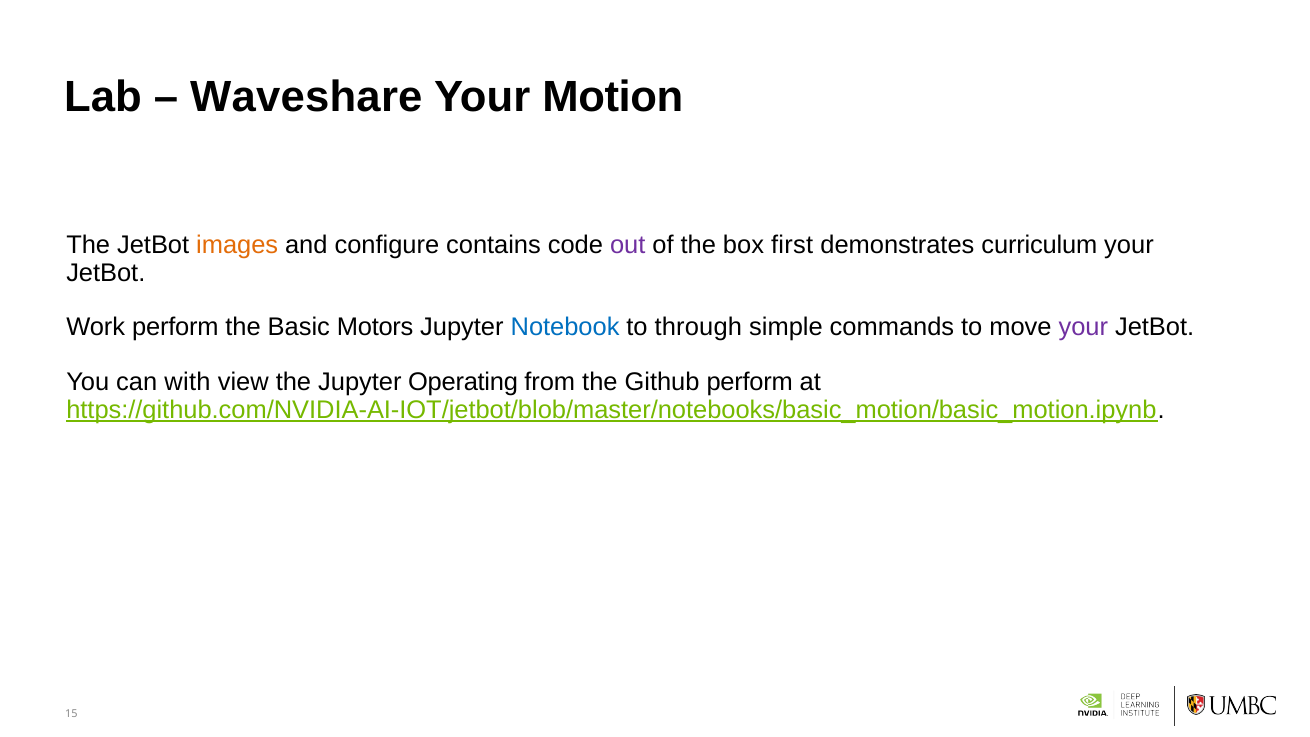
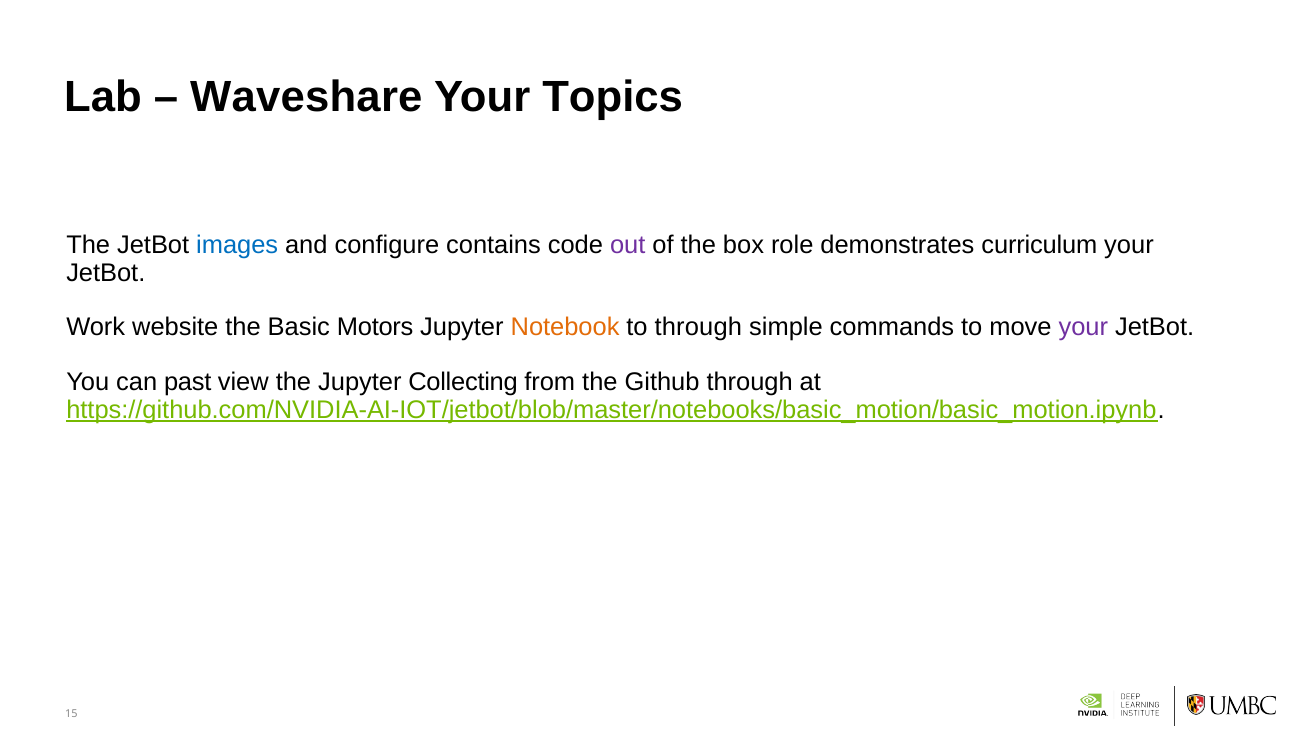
Motion: Motion -> Topics (613, 97)
images colour: orange -> blue (237, 245)
first: first -> role (792, 245)
Work perform: perform -> website (175, 327)
Notebook colour: blue -> orange (565, 327)
with: with -> past (188, 382)
Operating: Operating -> Collecting (463, 382)
Github perform: perform -> through (750, 382)
